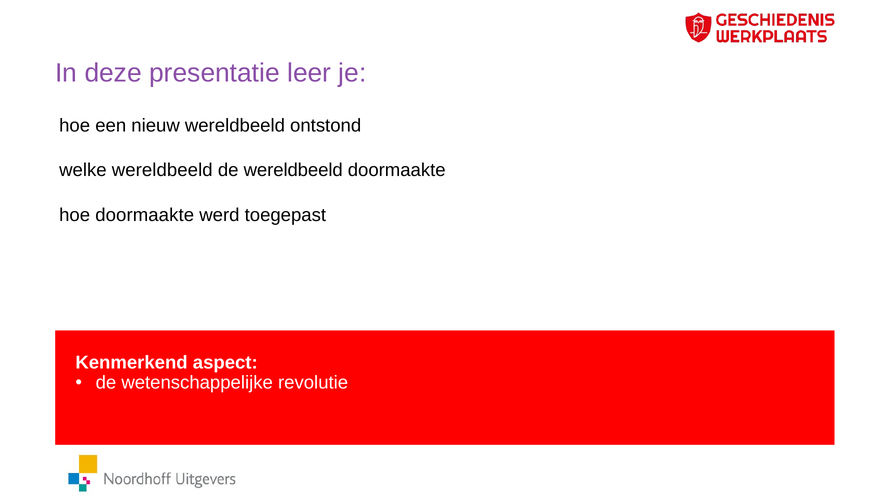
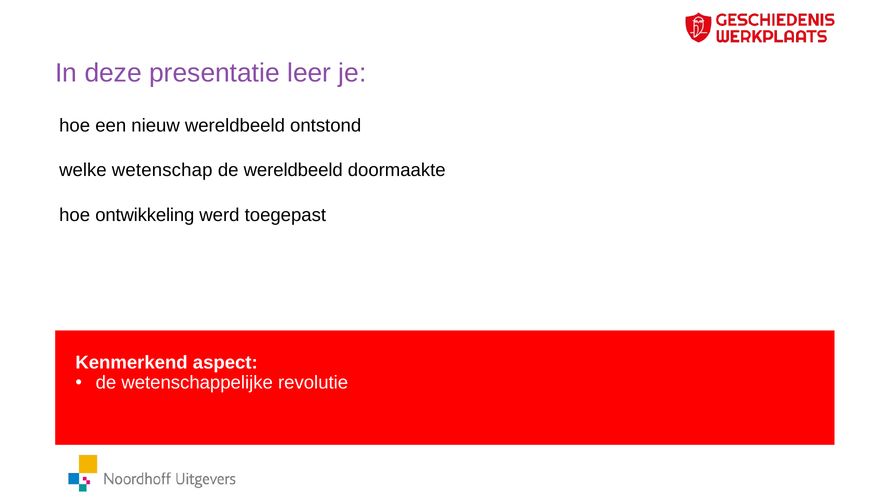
welke wereldbeeld: wereldbeeld -> wetenschap (162, 170)
hoe doormaakte: doormaakte -> ontwikkeling (145, 215)
